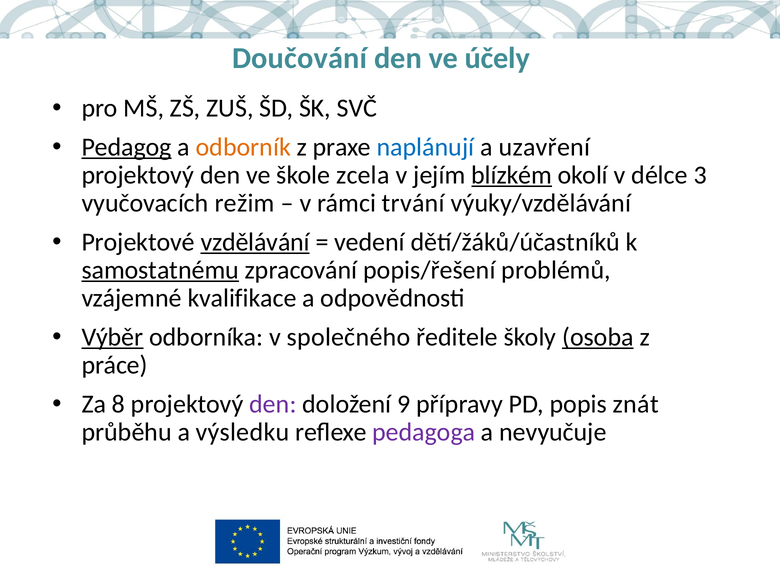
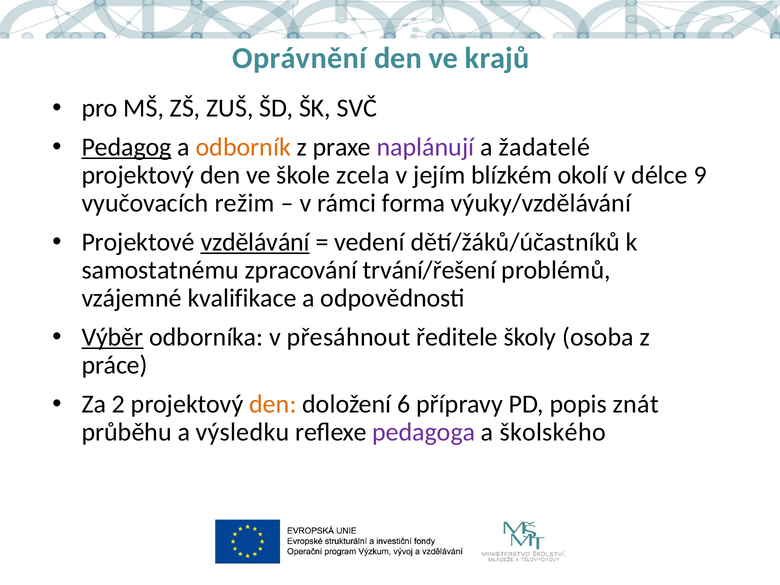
Doučování: Doučování -> Oprávnění (300, 58)
účely: účely -> krajů (497, 58)
naplánují colour: blue -> purple (425, 147)
uzavření: uzavření -> žadatelé (544, 147)
blízkém underline: present -> none (512, 175)
3: 3 -> 9 (700, 175)
trvání: trvání -> forma (414, 203)
samostatnému underline: present -> none (160, 270)
popis/řešení: popis/řešení -> trvání/řešení (430, 270)
společného: společného -> přesáhnout (349, 337)
osoba underline: present -> none (598, 337)
8: 8 -> 2 (118, 404)
den colour: purple -> orange (273, 404)
9: 9 -> 6 (404, 404)
nevyučuje: nevyučuje -> školského (553, 432)
